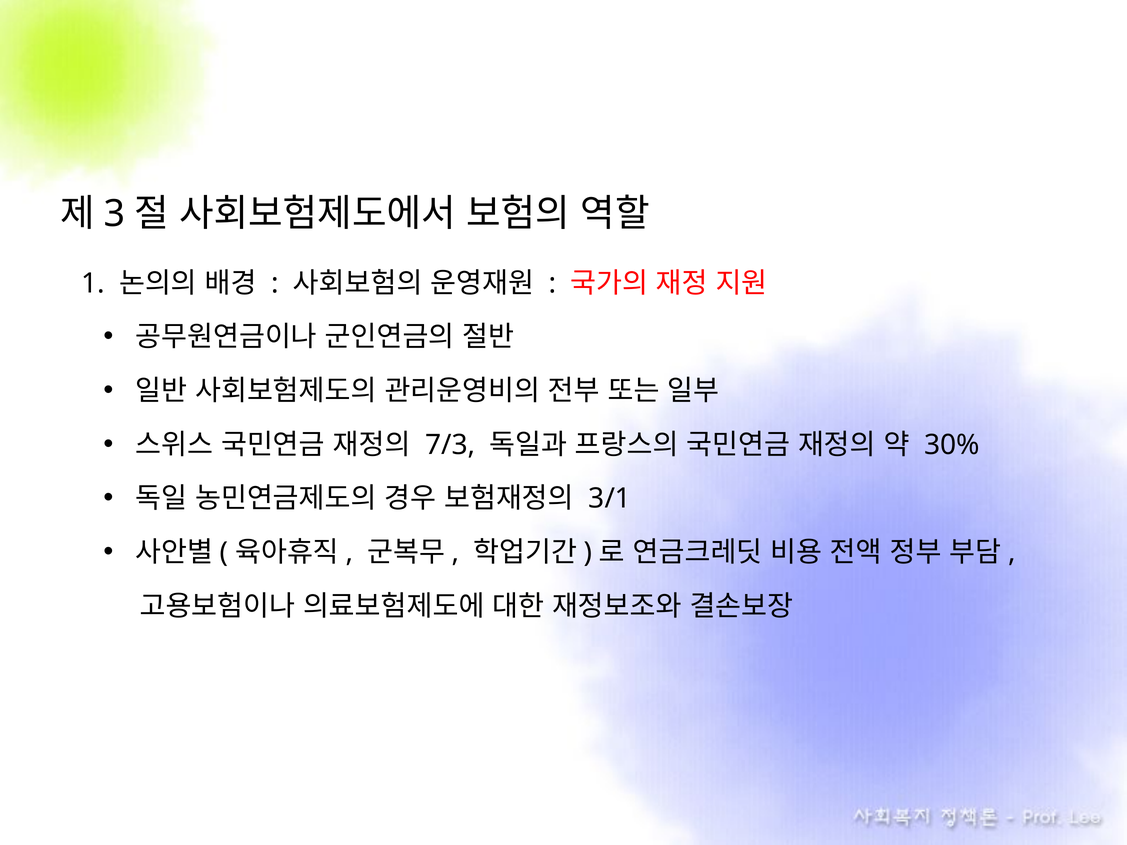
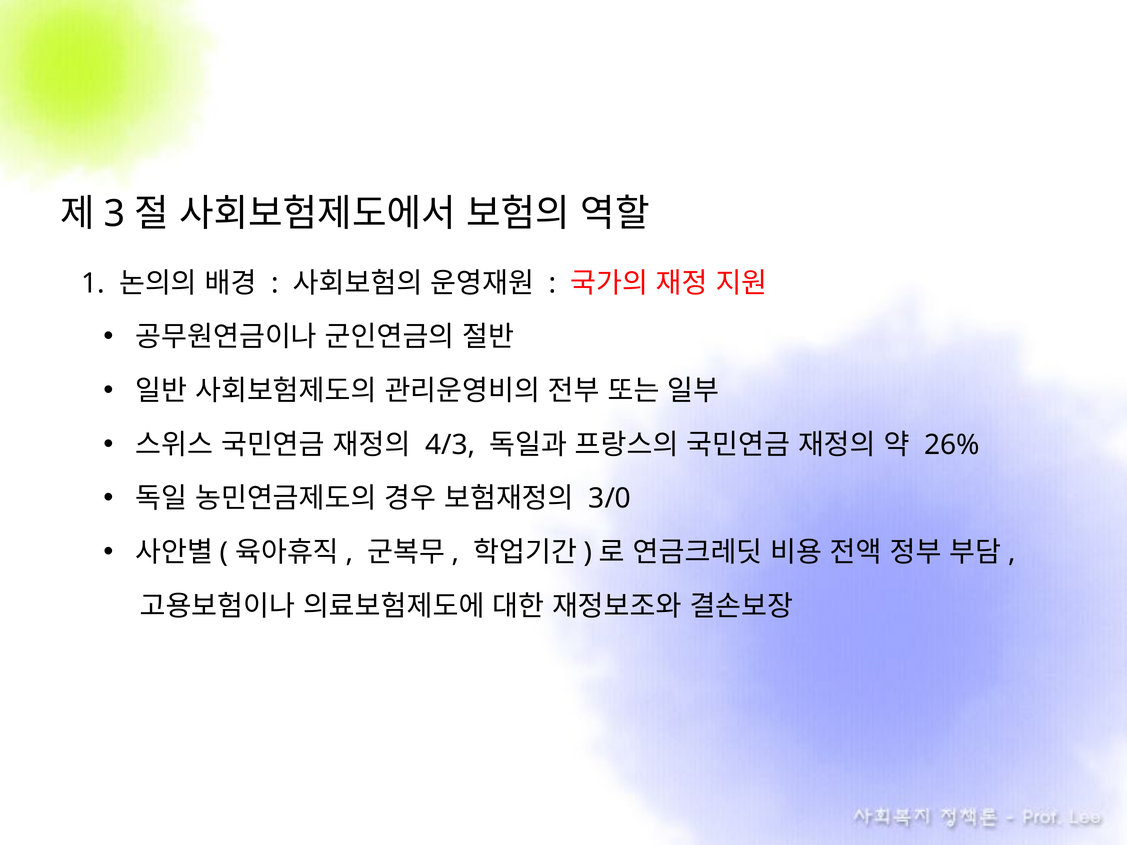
7/3: 7/3 -> 4/3 (450, 445)
30%: 30% -> 26% (952, 445)
3/1: 3/1 -> 3/0 (610, 499)
